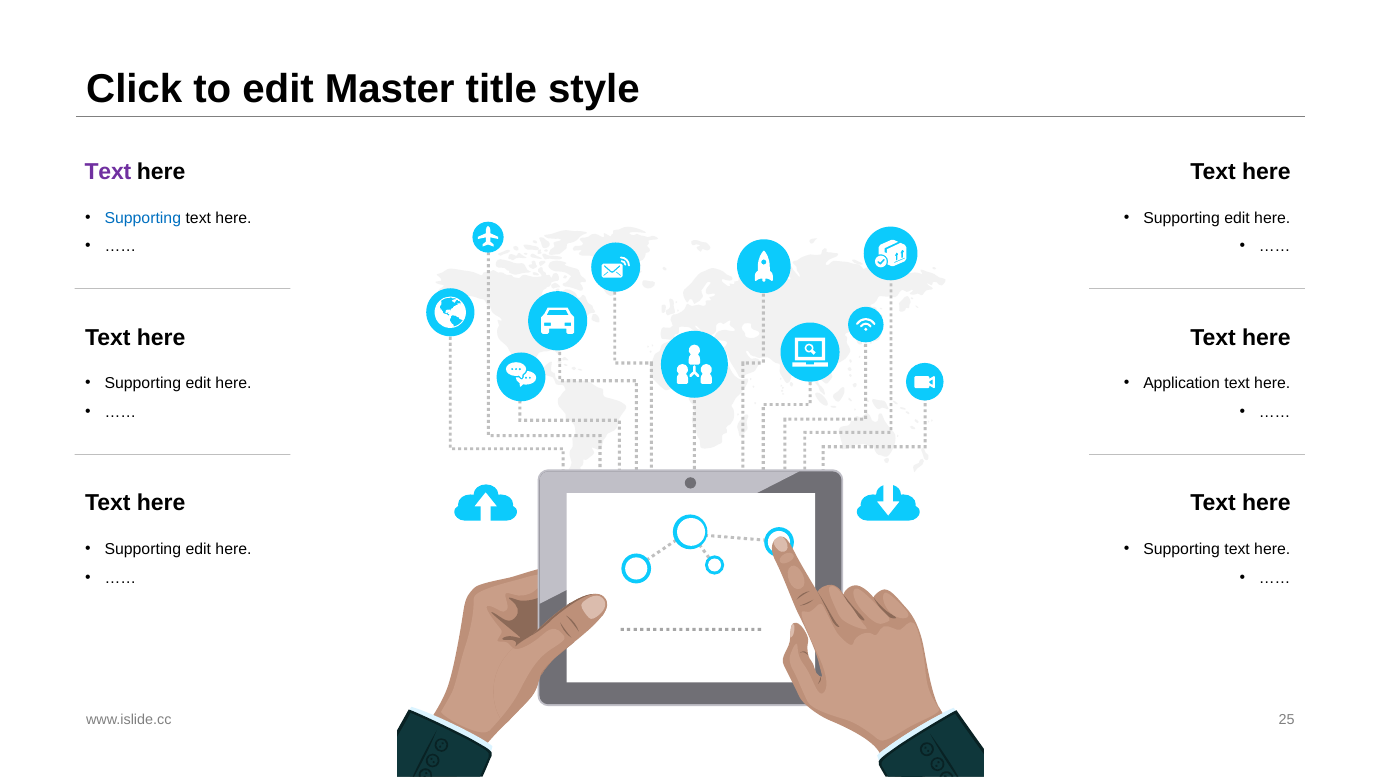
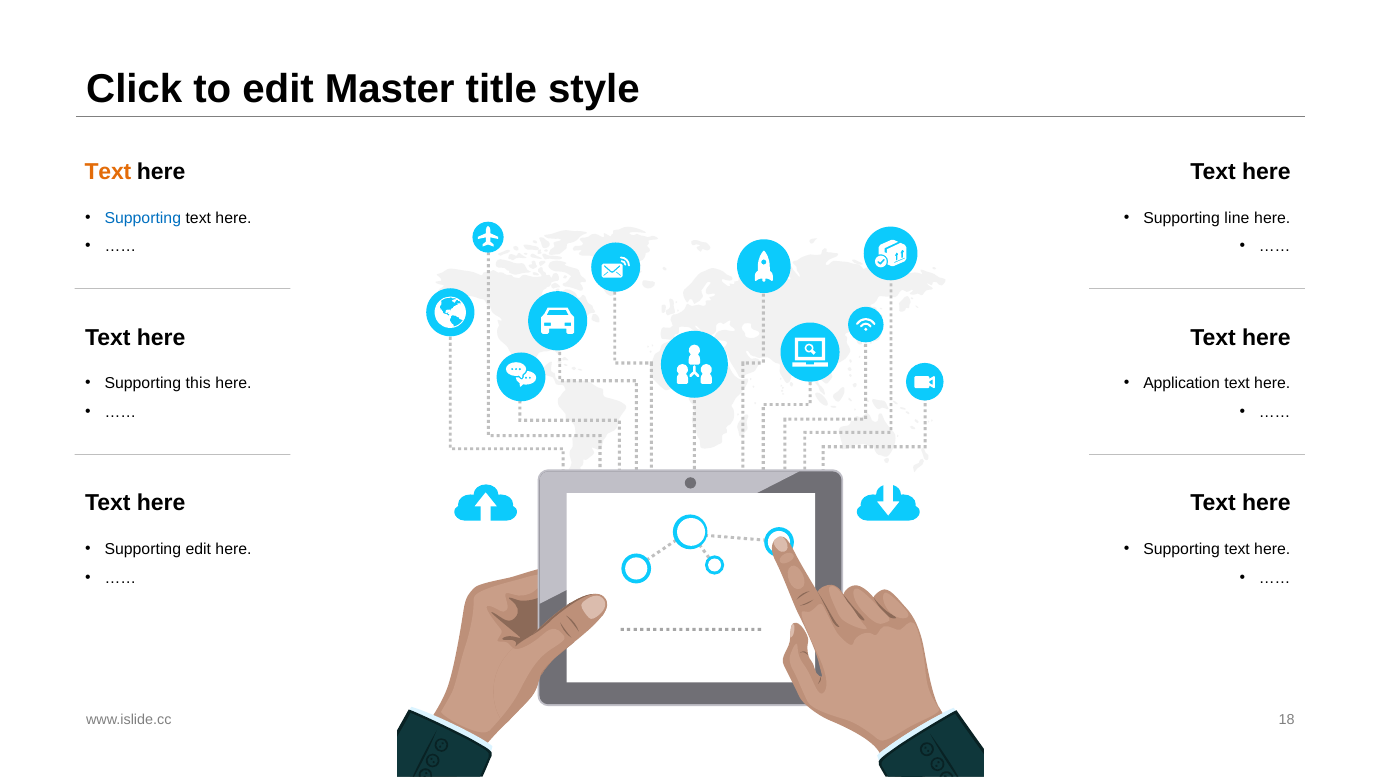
Text colour: purple -> orange (108, 172)
edit: edit -> line (1237, 218)
edit: edit -> this (198, 383)
25: 25 -> 18 (1287, 720)
